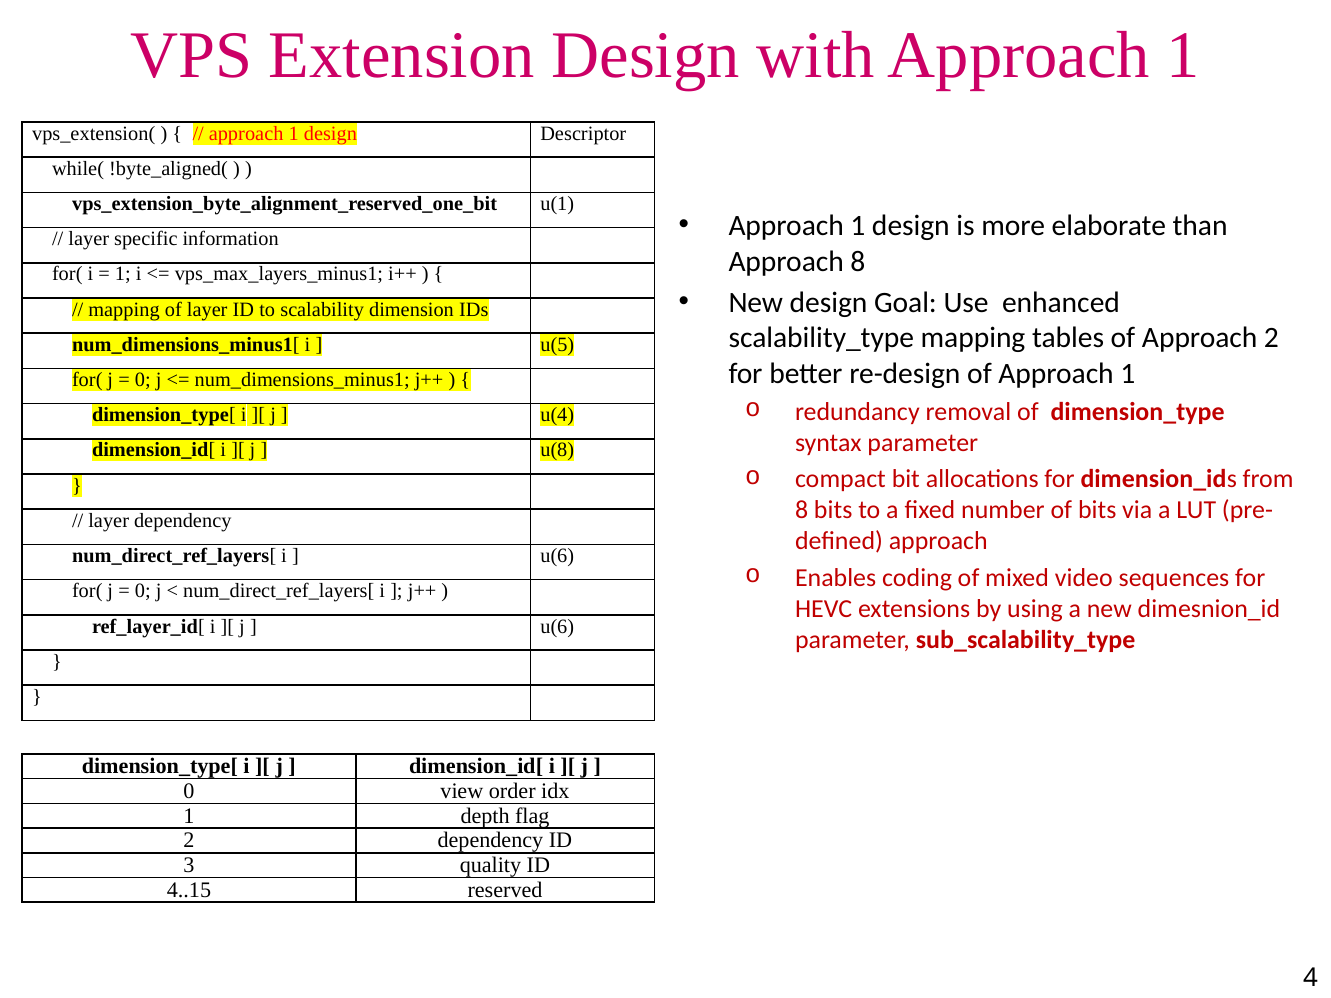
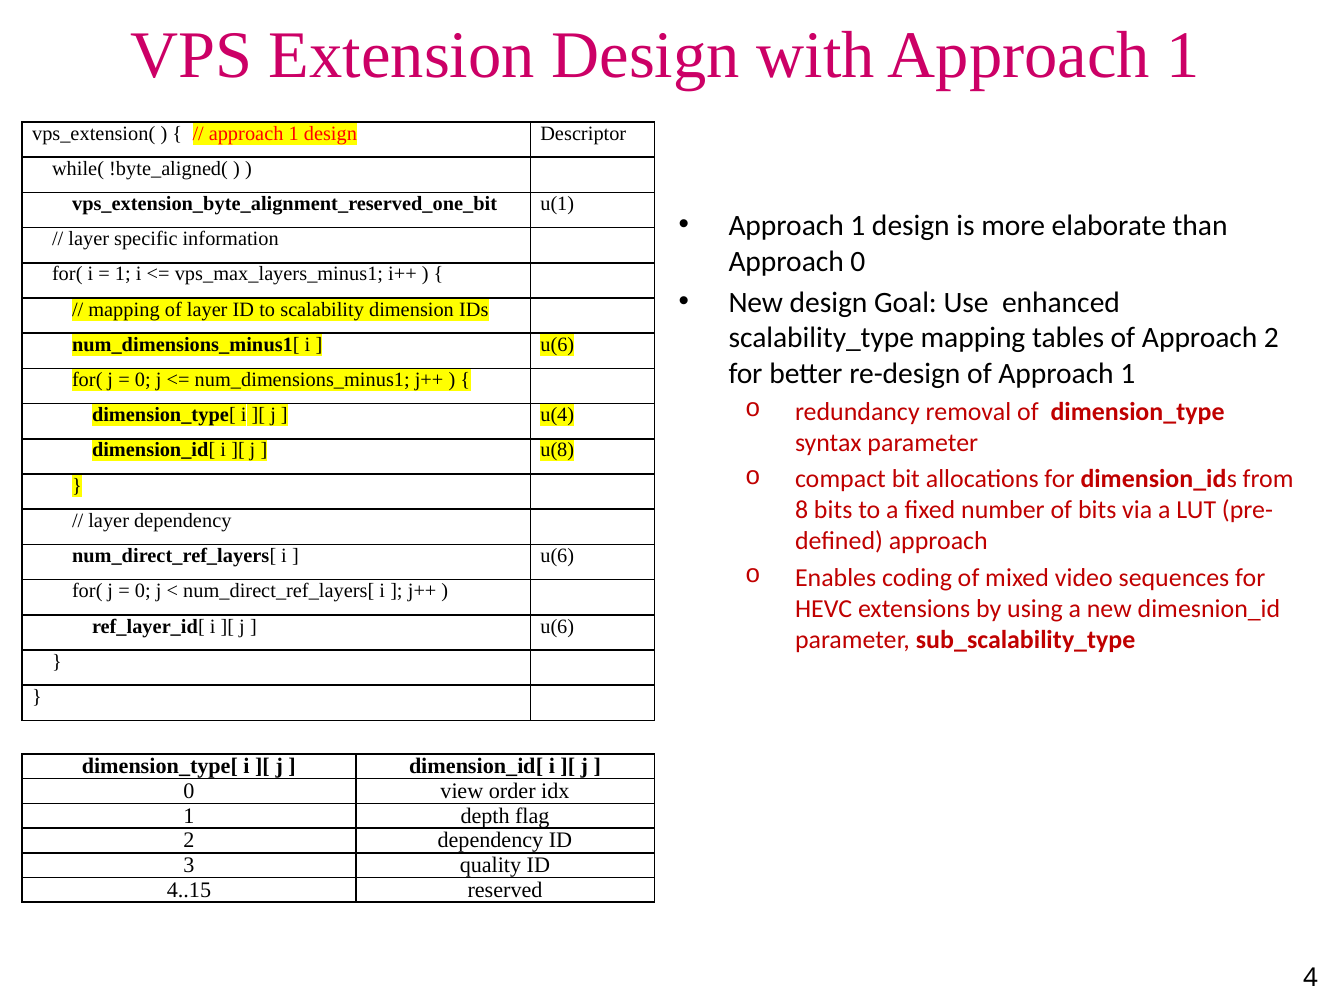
Approach 8: 8 -> 0 (858, 261)
u(5: u(5 -> u(6 (557, 345)
